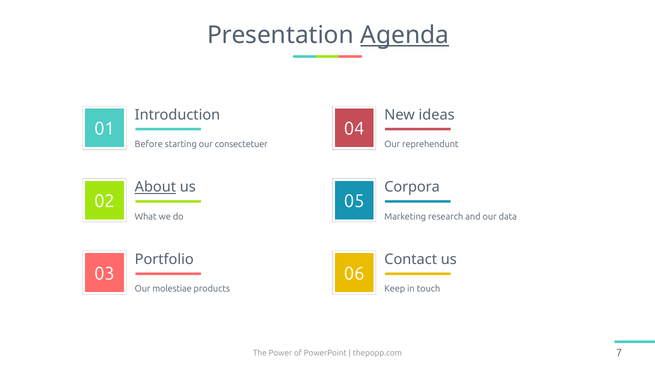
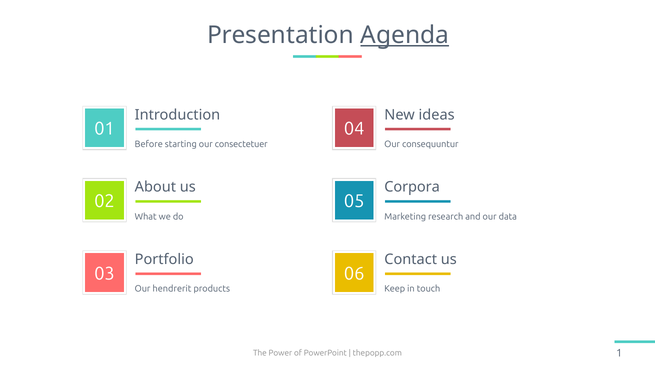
reprehendunt: reprehendunt -> consequuntur (430, 144)
About underline: present -> none (155, 187)
molestiae: molestiae -> hendrerit (172, 289)
7: 7 -> 1 (619, 353)
